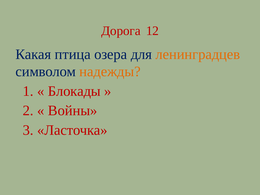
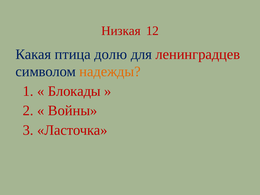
Дорога: Дорога -> Низкая (121, 31)
озера: озера -> долю (111, 54)
ленинградцев colour: orange -> red (198, 54)
